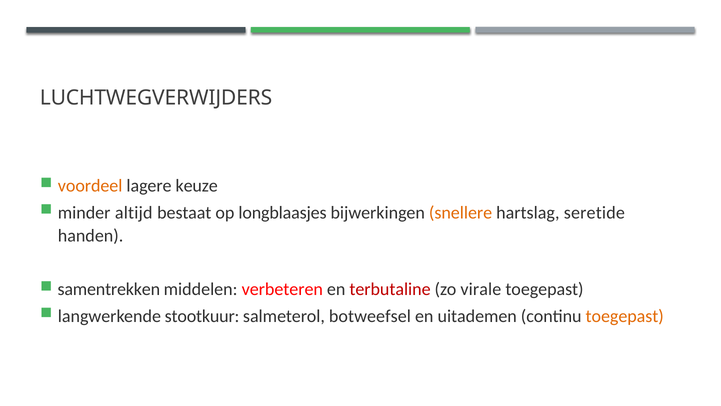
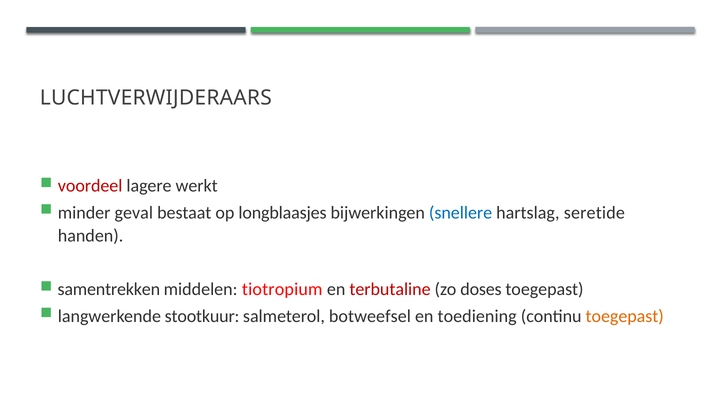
LUCHTWEGVERWIJDERS: LUCHTWEGVERWIJDERS -> LUCHTVERWIJDERAARS (156, 98)
voordeel colour: orange -> red (90, 186)
keuze: keuze -> werkt (197, 186)
altijd: altijd -> geval (134, 212)
snellere colour: orange -> blue (461, 212)
verbeteren: verbeteren -> tiotropium (282, 289)
virale: virale -> doses (481, 289)
uitademen: uitademen -> toediening (477, 316)
